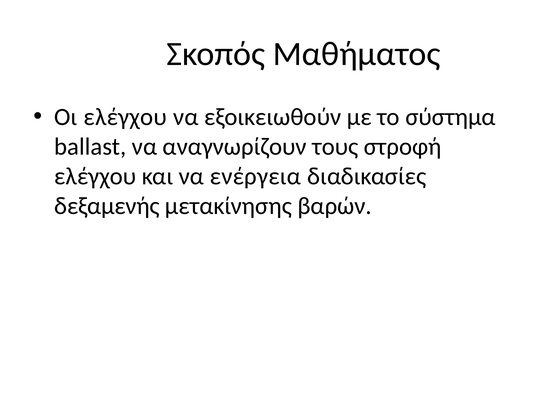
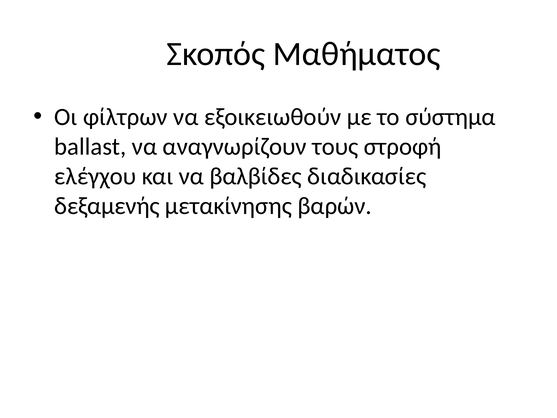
Οι ελέγχου: ελέγχου -> φίλτρων (125, 117)
ενέργεια: ενέργεια -> βαλβίδες (256, 176)
